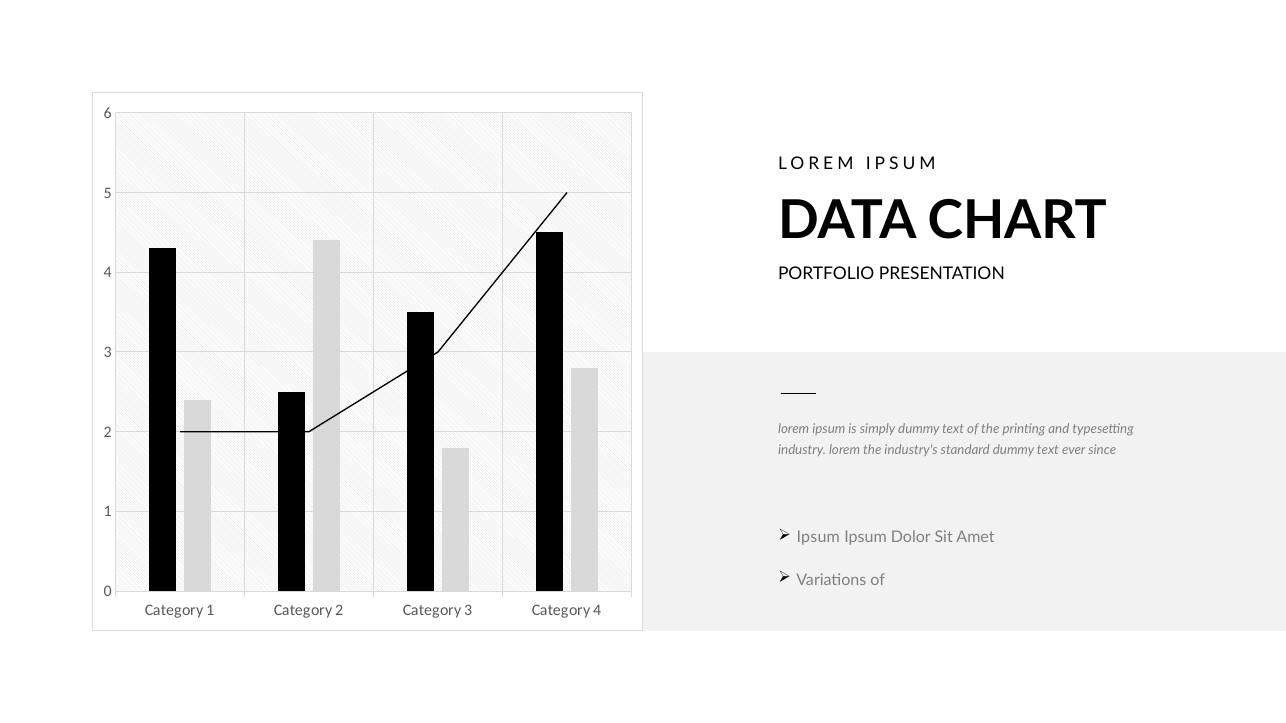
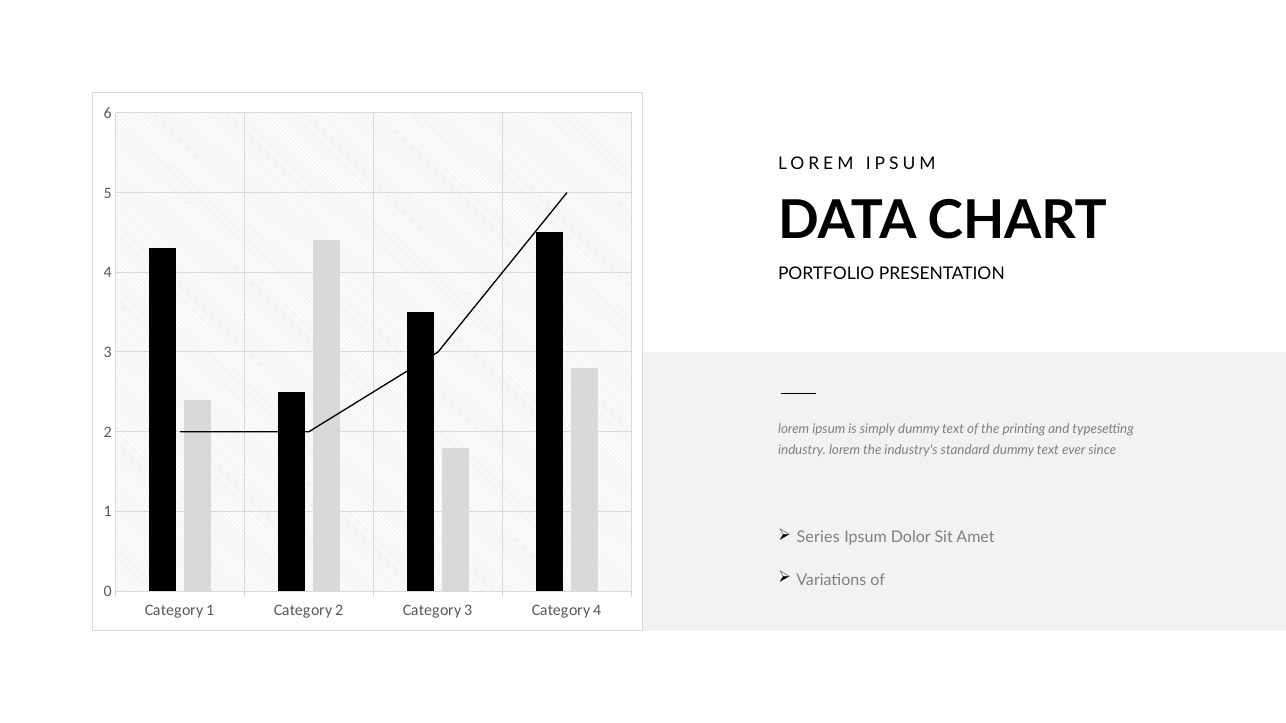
Ipsum: Ipsum -> Series (818, 538)
